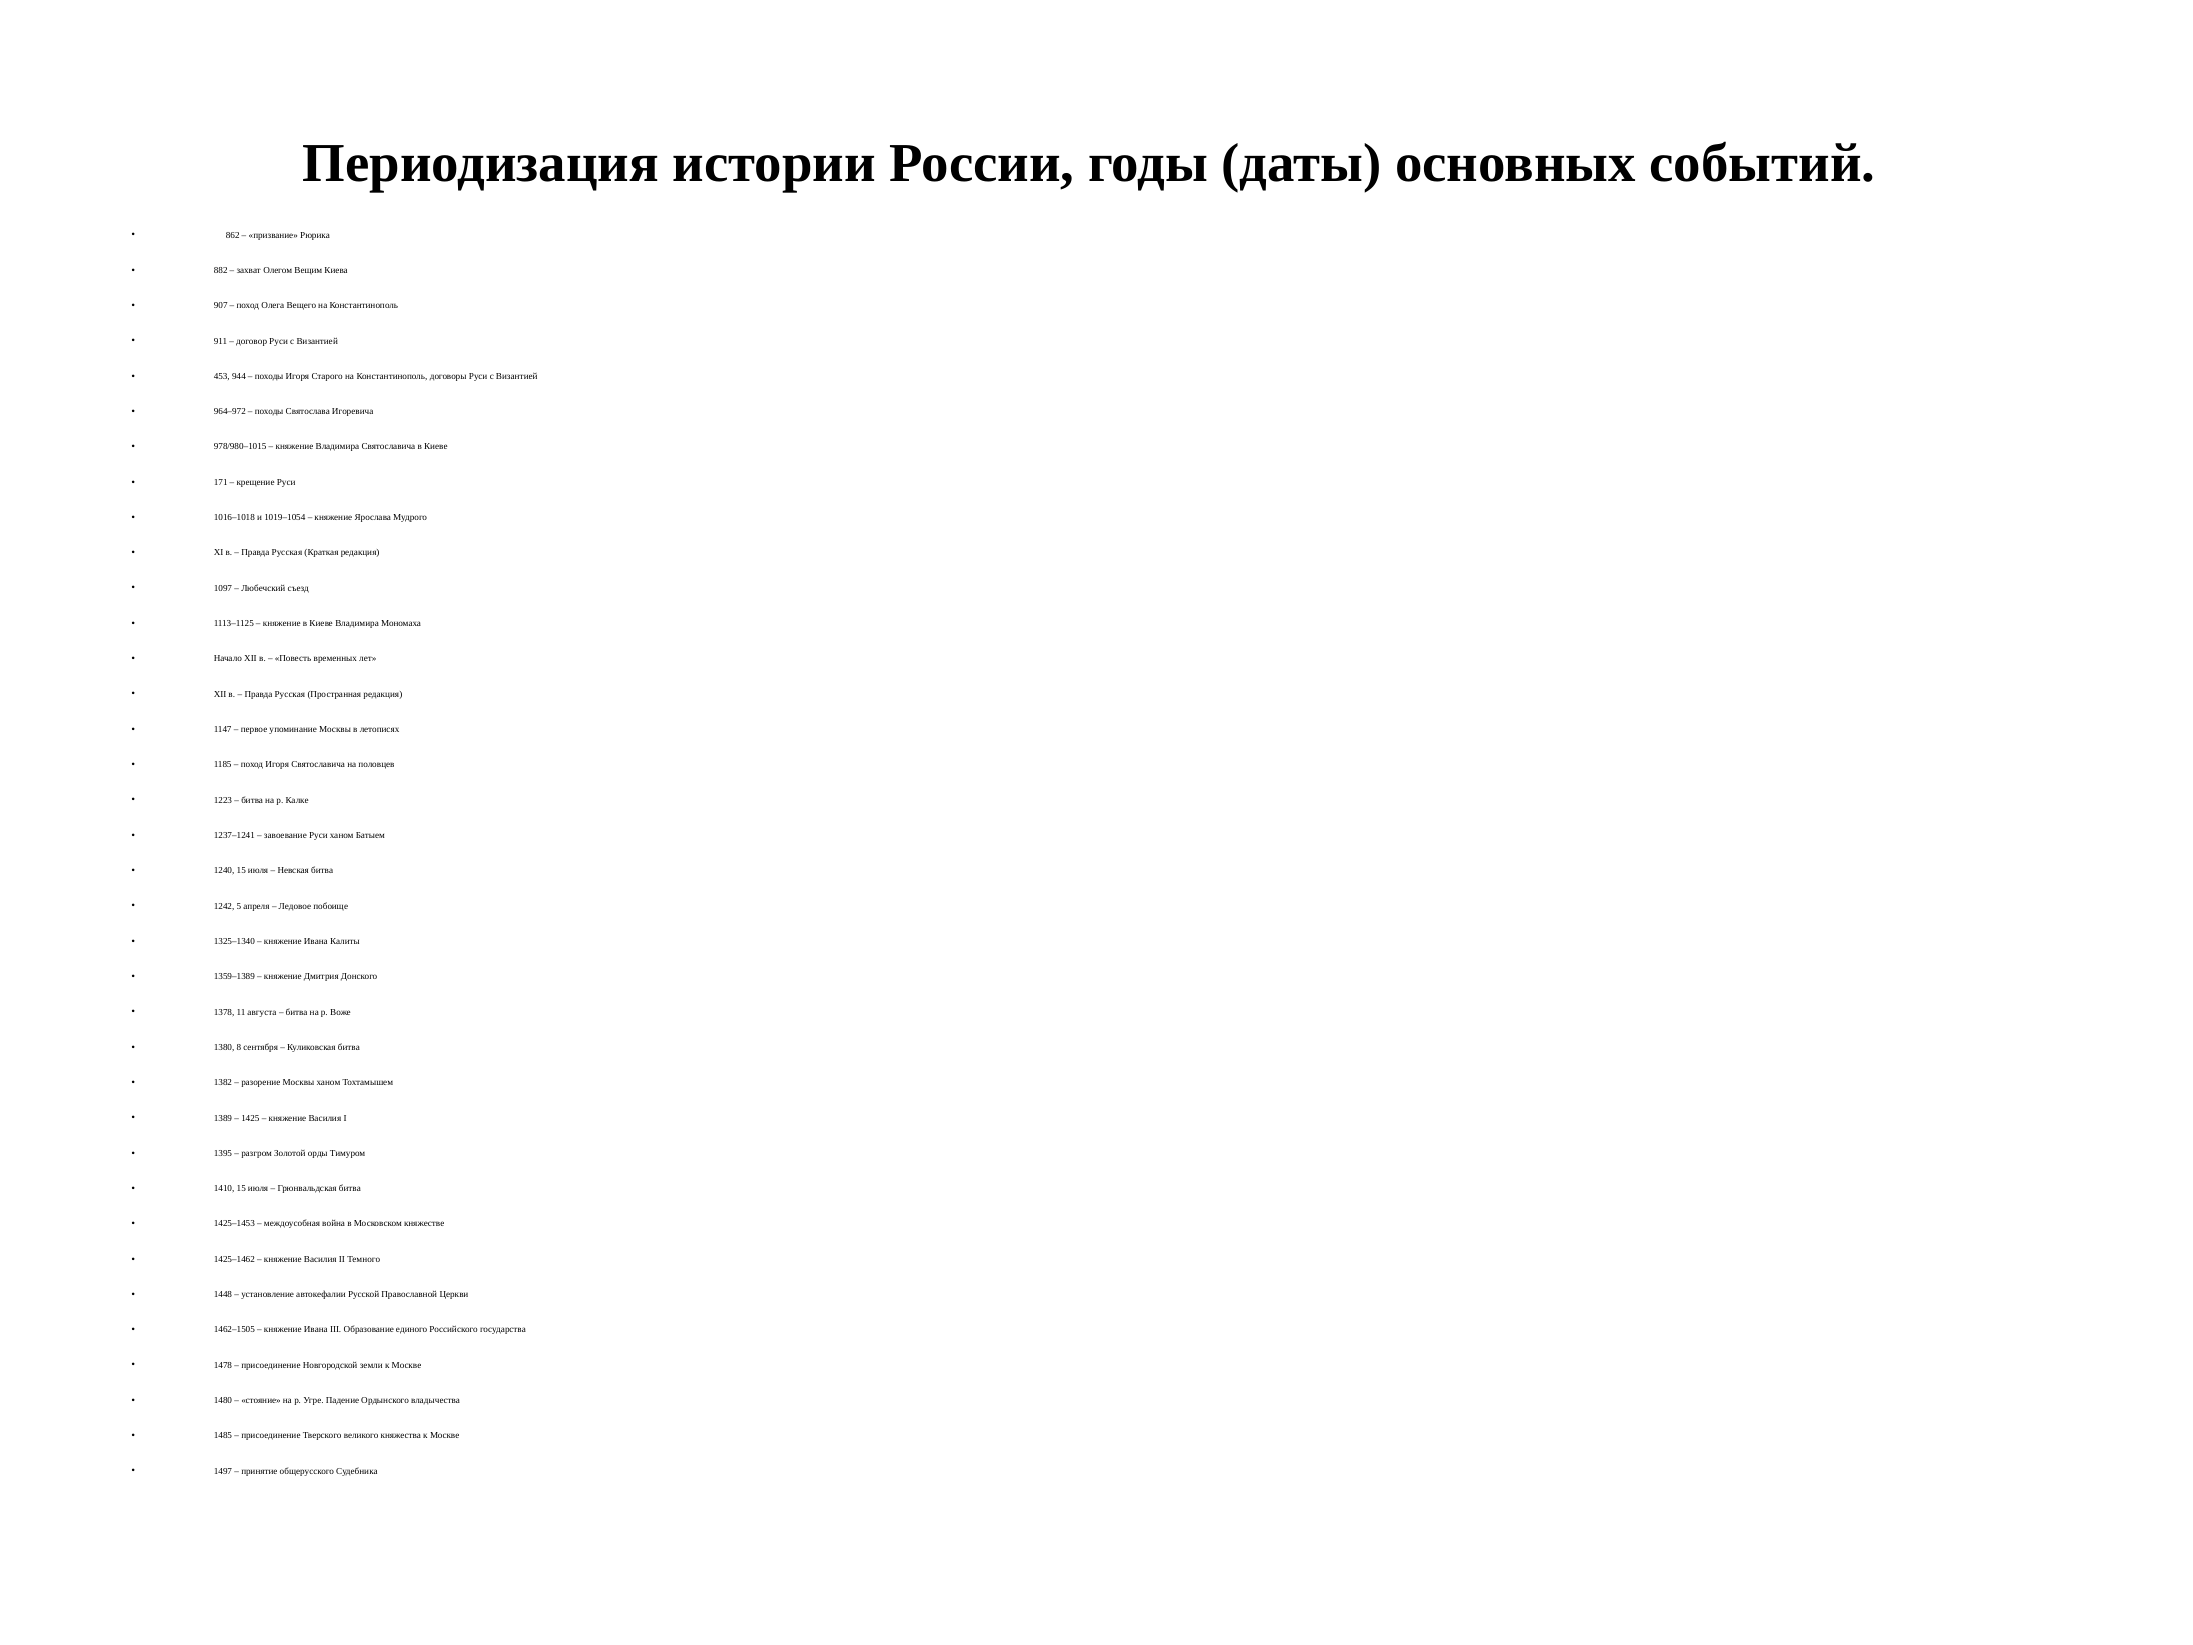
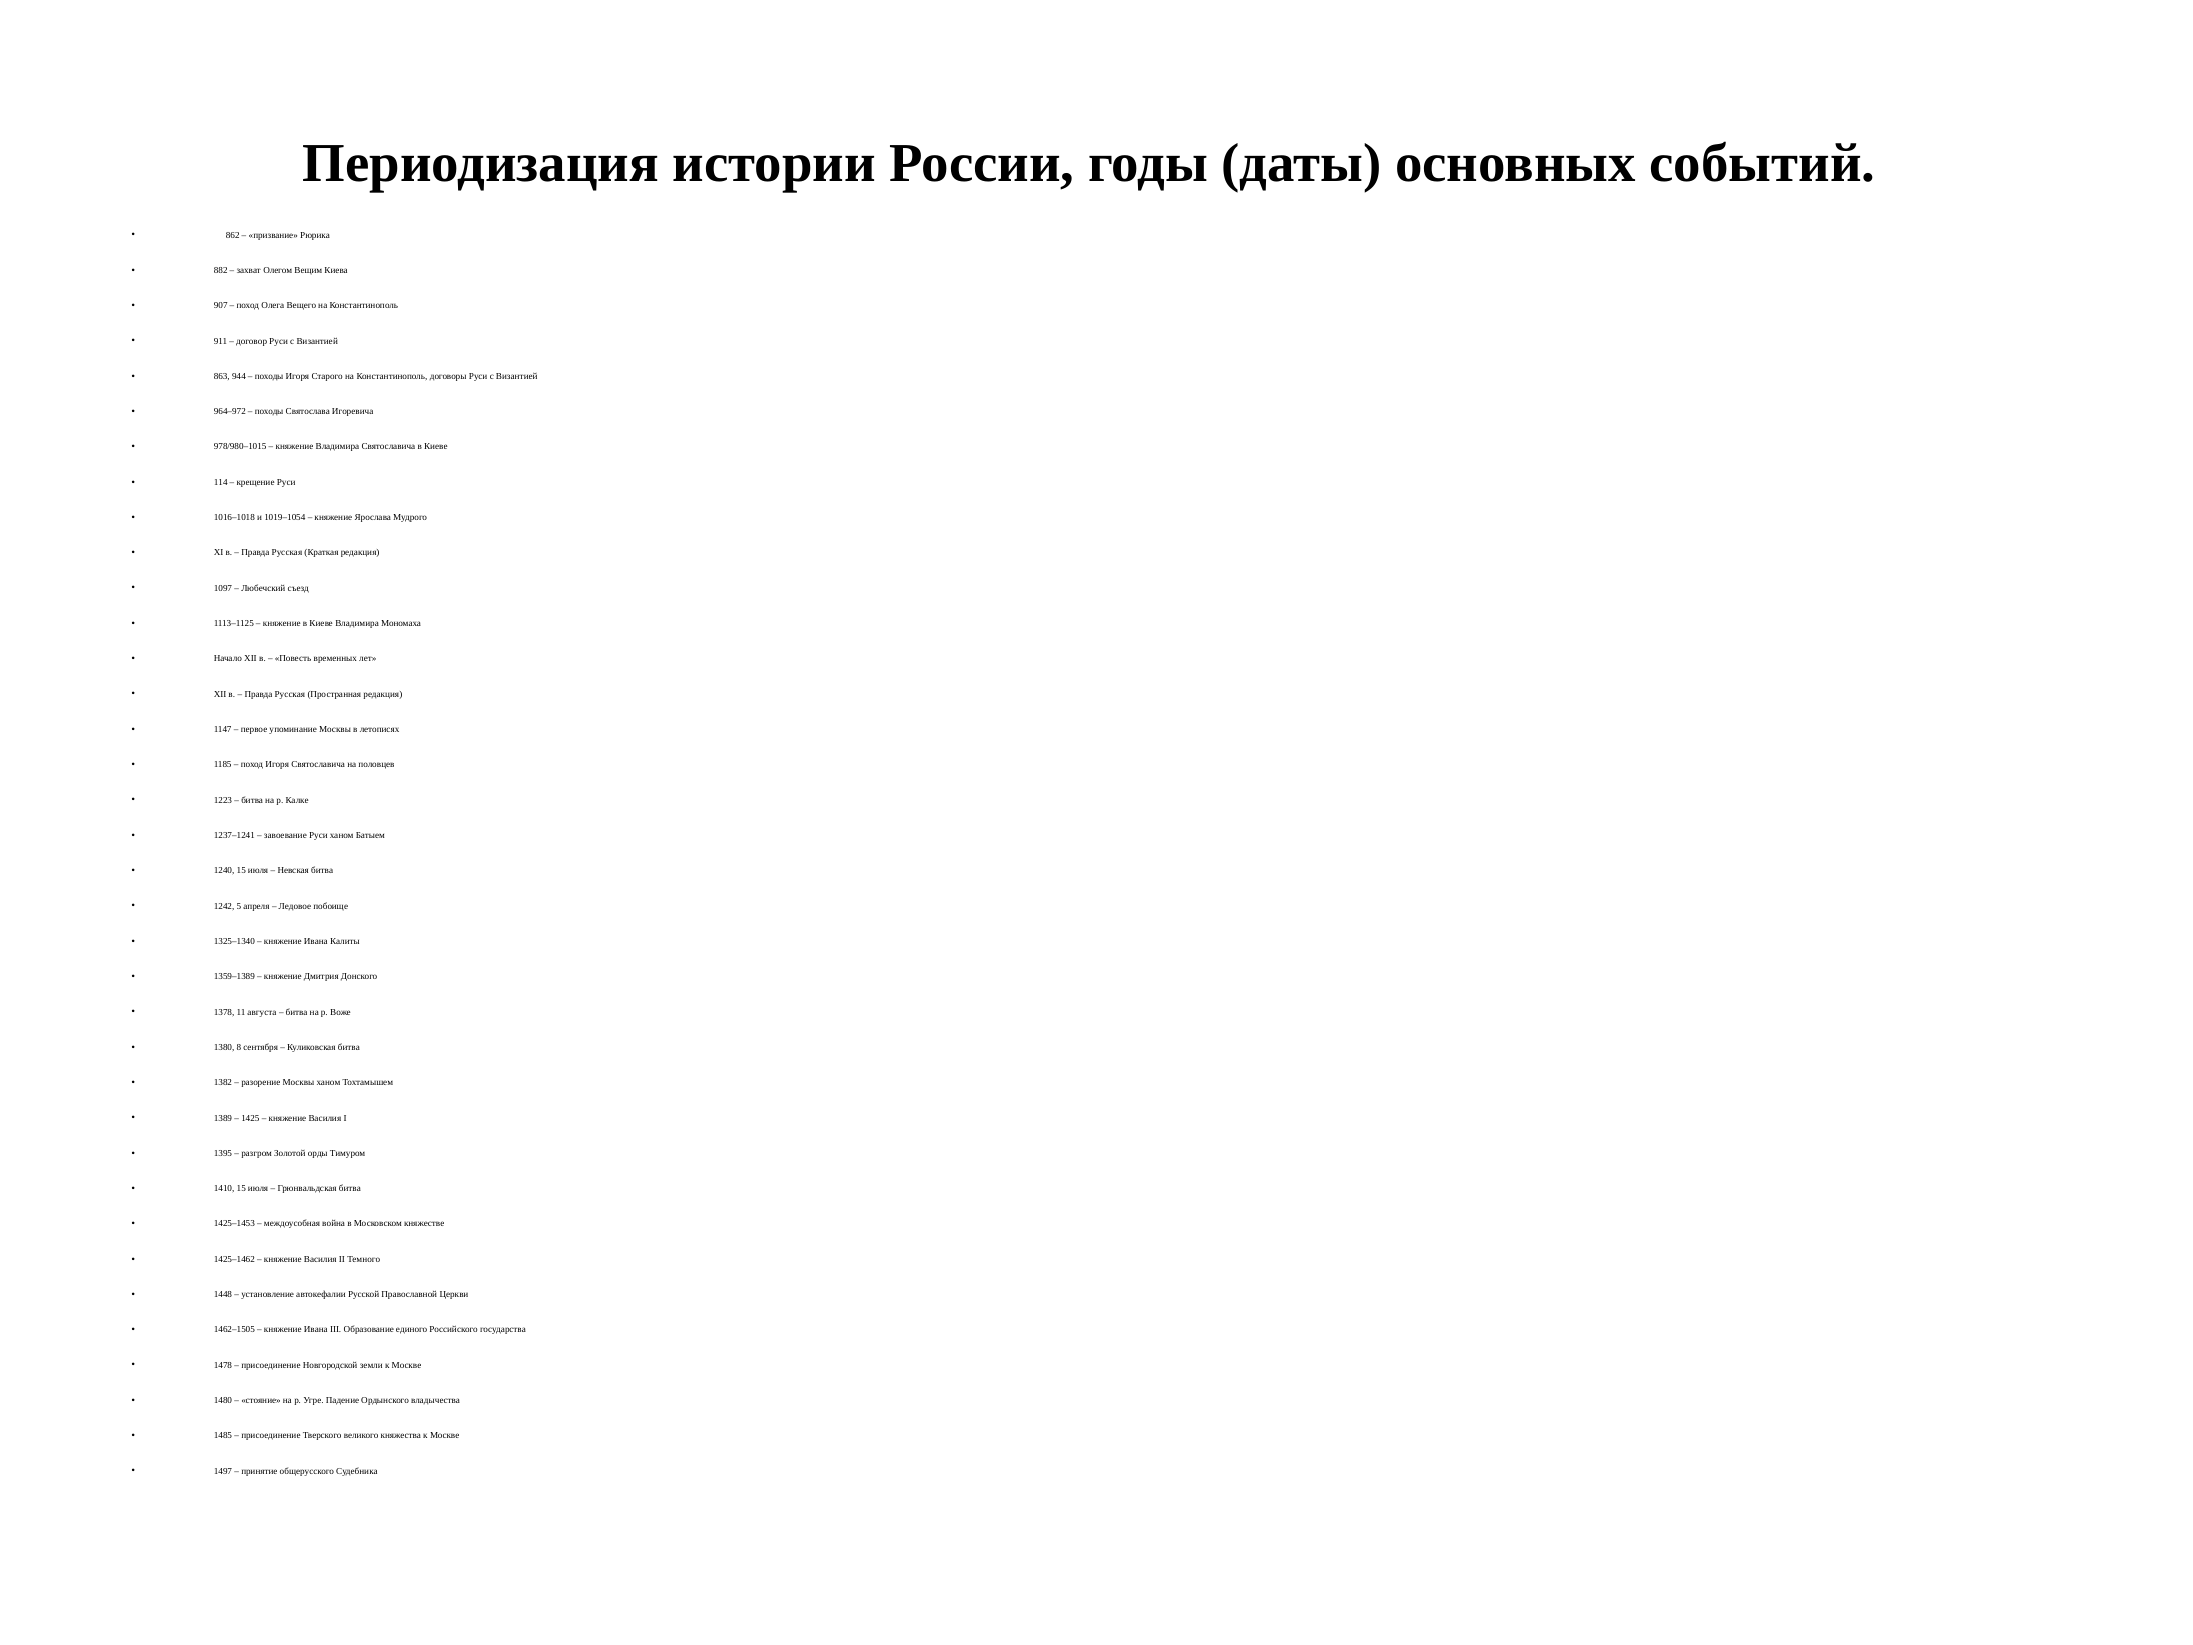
453: 453 -> 863 (222, 376)
171: 171 -> 114 (221, 482)
